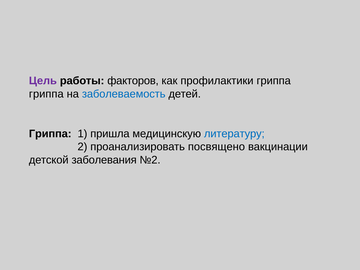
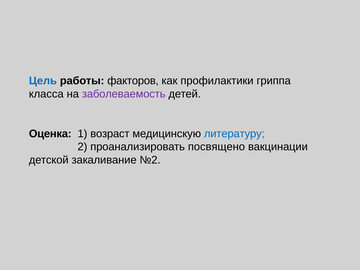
Цель colour: purple -> blue (43, 81)
гриппа: гриппа -> класса (46, 94)
заболеваемость colour: blue -> purple (124, 94)
Гриппа: Гриппа -> Оценка (50, 134)
пришла: пришла -> возраст (110, 134)
заболевания: заболевания -> закаливание (104, 160)
